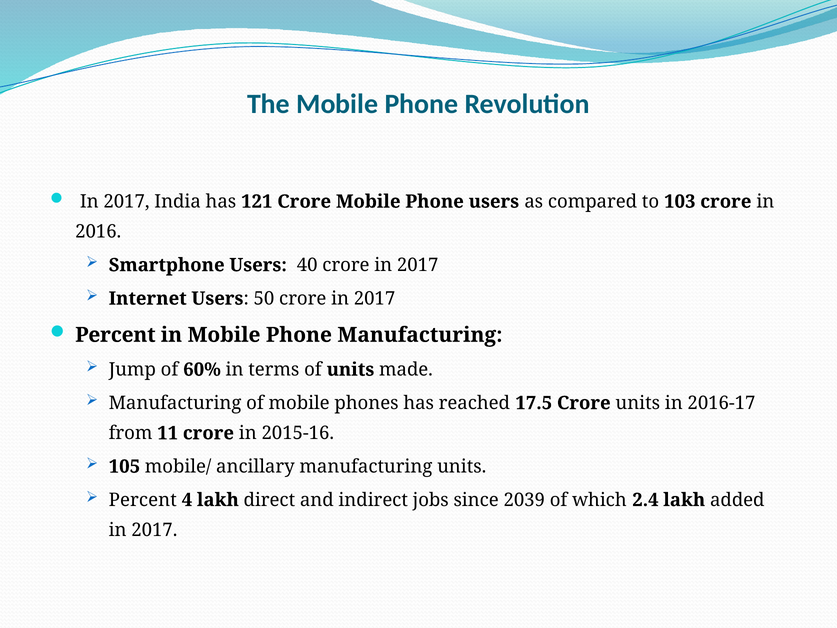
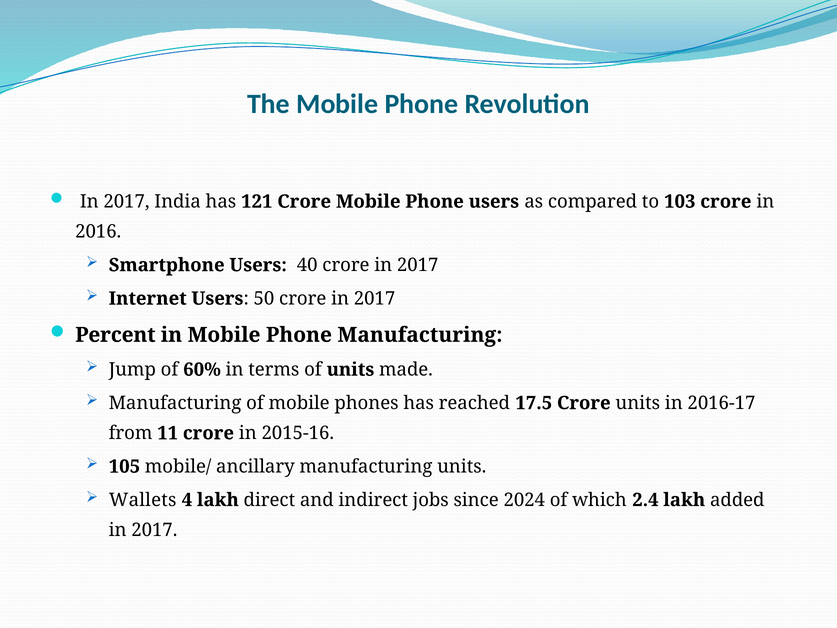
Percent: Percent -> Wallets (143, 500)
2039: 2039 -> 2024 (524, 500)
